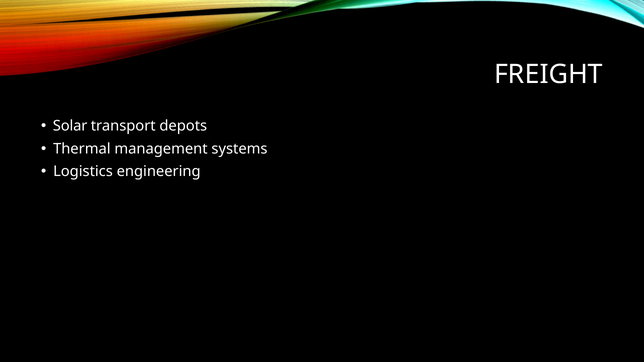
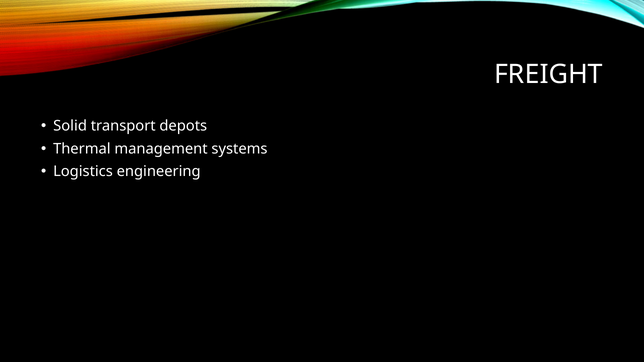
Solar: Solar -> Solid (70, 126)
